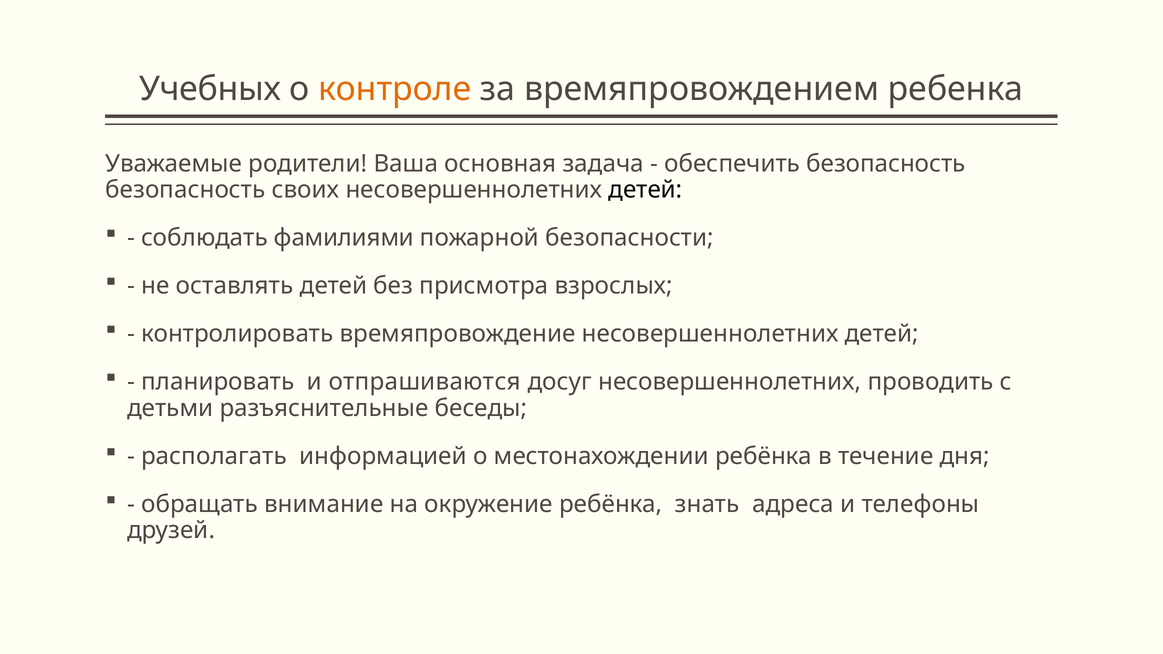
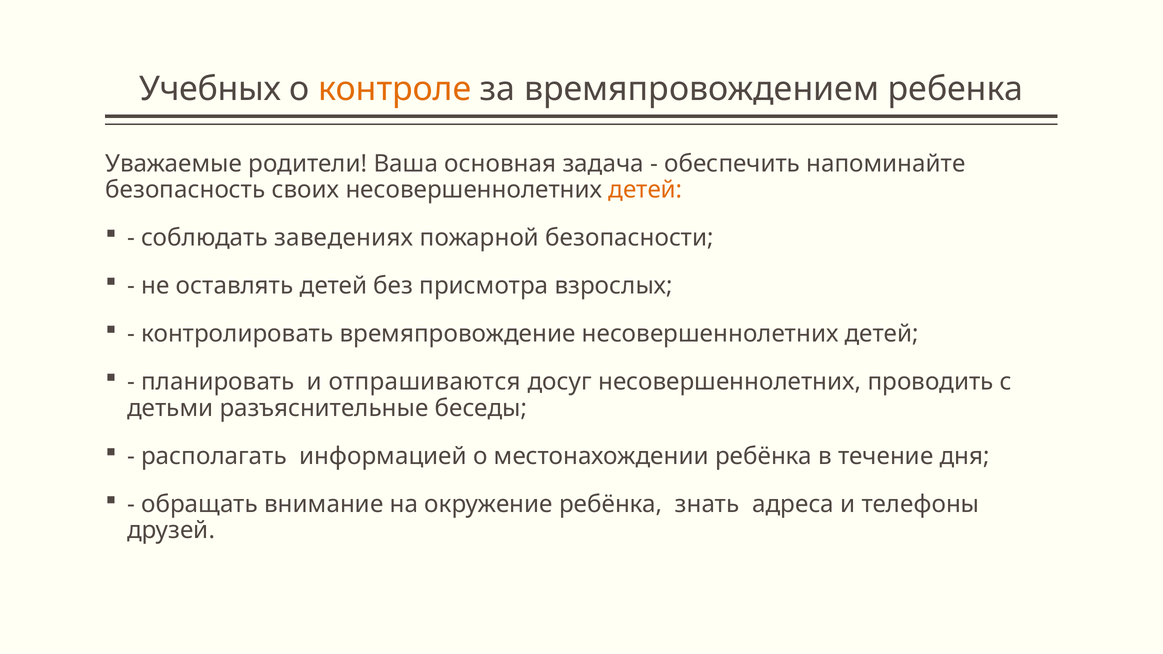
обеспечить безопасность: безопасность -> напоминайте (886, 164)
детей colour: black -> orange (645, 190)
фамилиями: фамилиями -> заведениях (344, 238)
